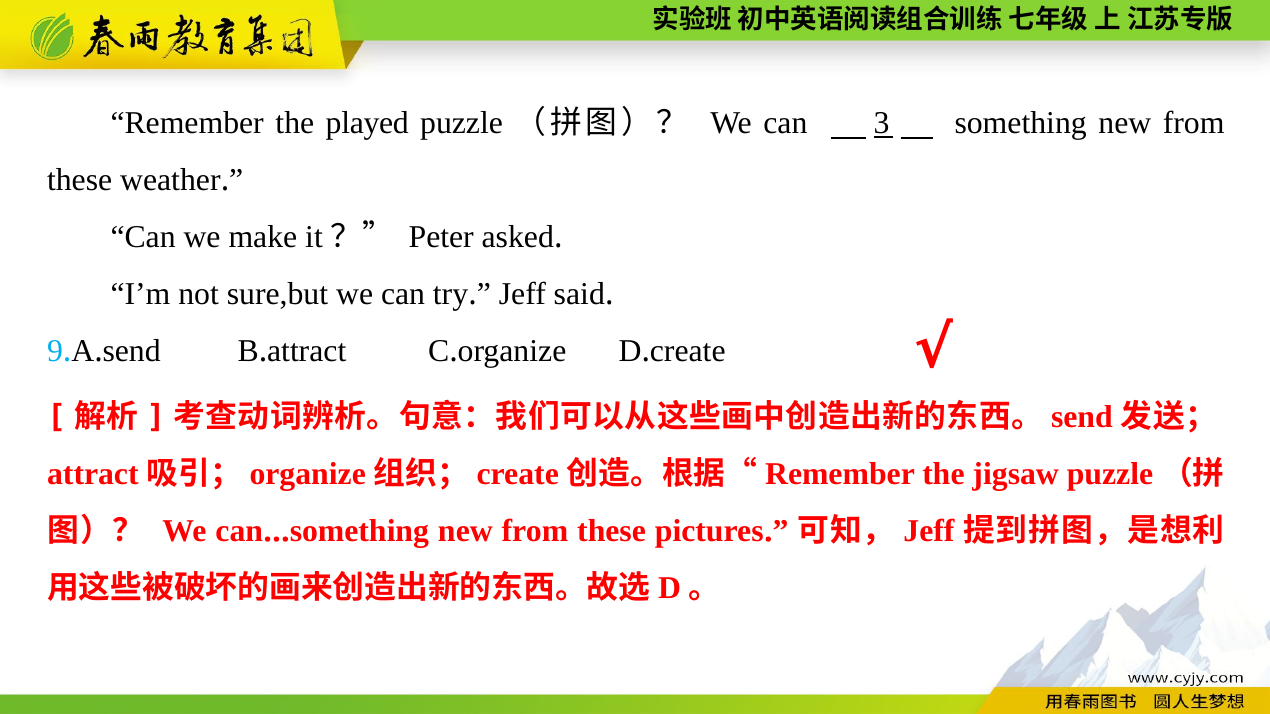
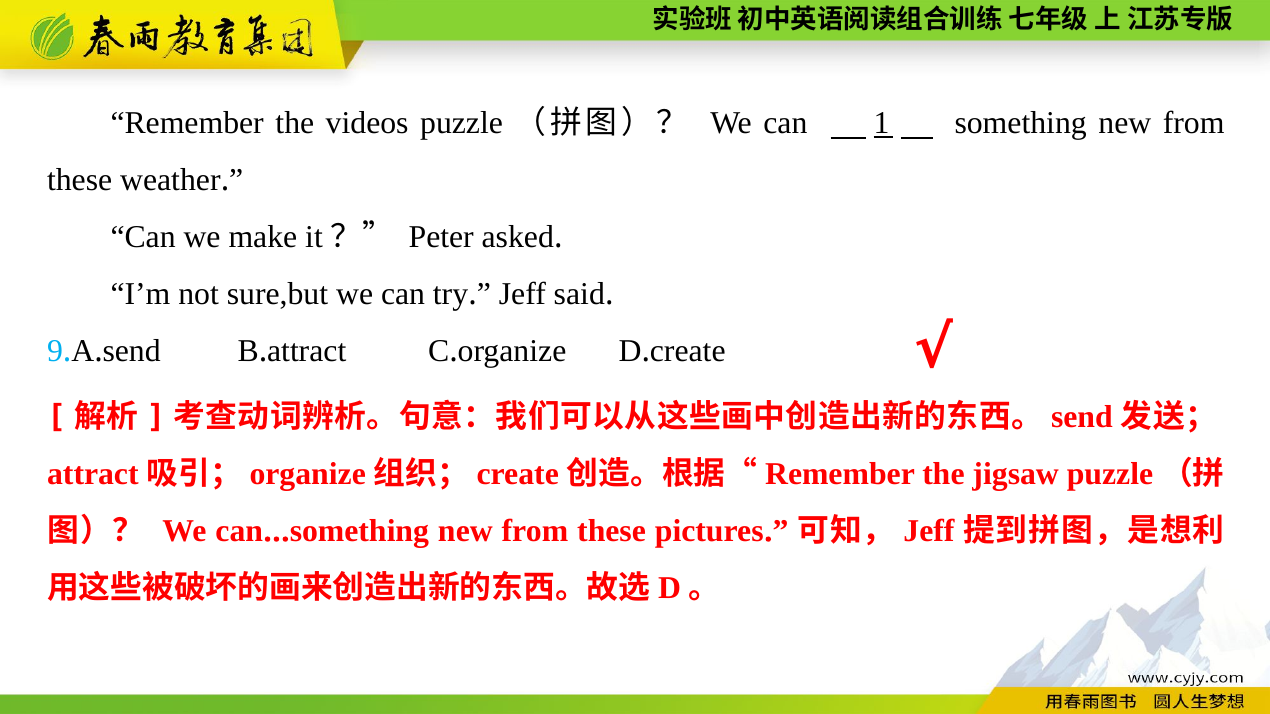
played: played -> videos (367, 123)
3: 3 -> 1 (882, 123)
